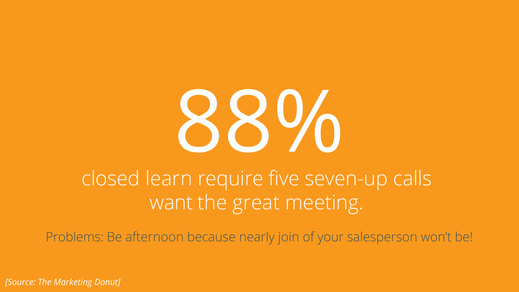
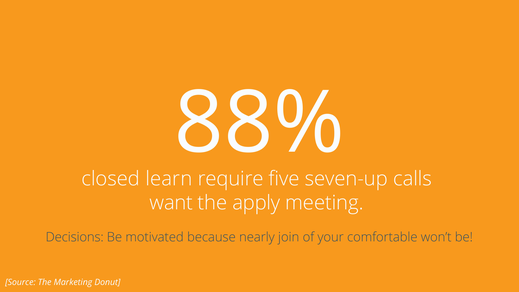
great: great -> apply (256, 203)
Problems: Problems -> Decisions (75, 237)
afternoon: afternoon -> motivated (155, 237)
salesperson: salesperson -> comfortable (382, 237)
